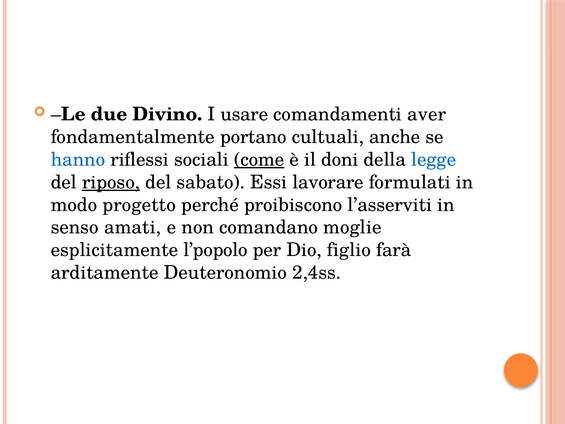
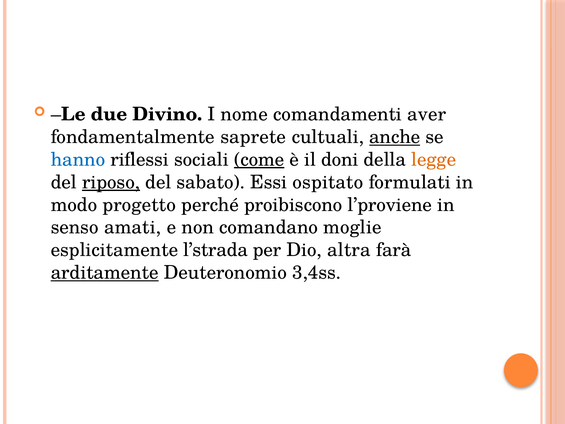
usare: usare -> nome (244, 114)
portano: portano -> saprete (253, 137)
anche underline: none -> present (395, 137)
legge colour: blue -> orange (434, 159)
lavorare: lavorare -> ospitato (328, 182)
l’asserviti: l’asserviti -> l’proviene (390, 205)
l’popolo: l’popolo -> l’strada (216, 250)
figlio: figlio -> altra (349, 250)
arditamente underline: none -> present (105, 272)
2,4ss: 2,4ss -> 3,4ss (317, 272)
